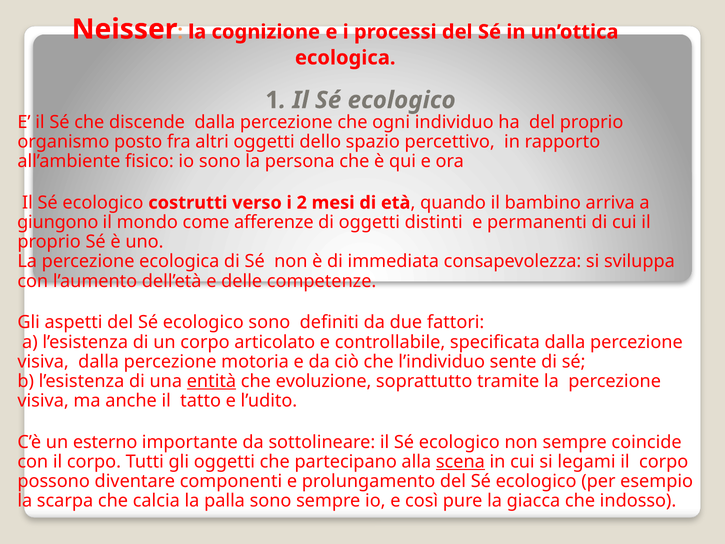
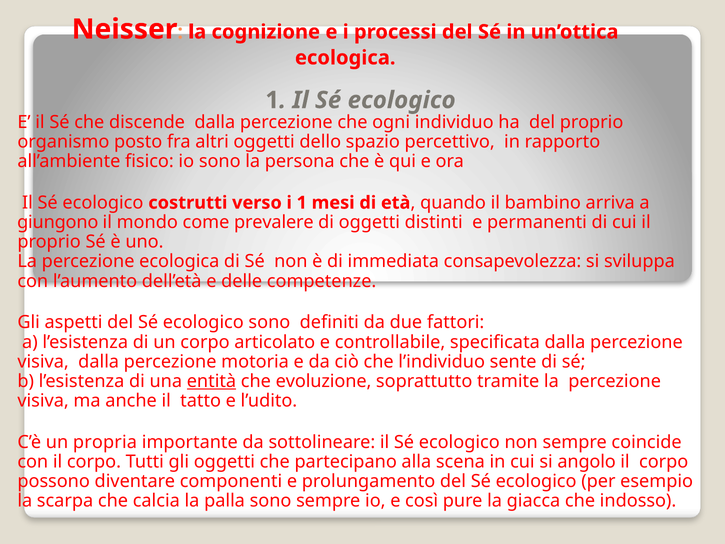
i 2: 2 -> 1 (302, 203)
afferenze: afferenze -> prevalere (274, 222)
esterno: esterno -> propria (105, 442)
scena underline: present -> none (460, 462)
legami: legami -> angolo (587, 462)
